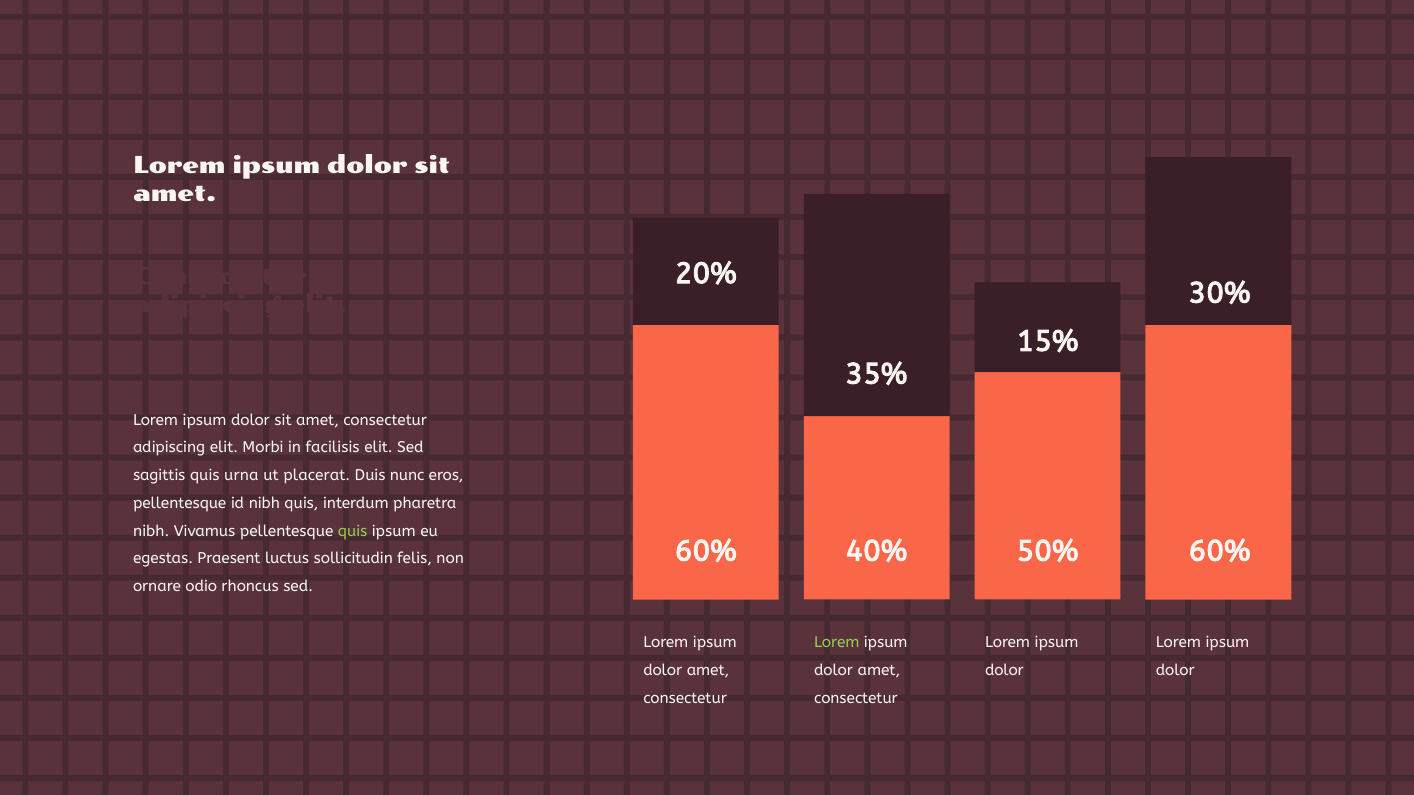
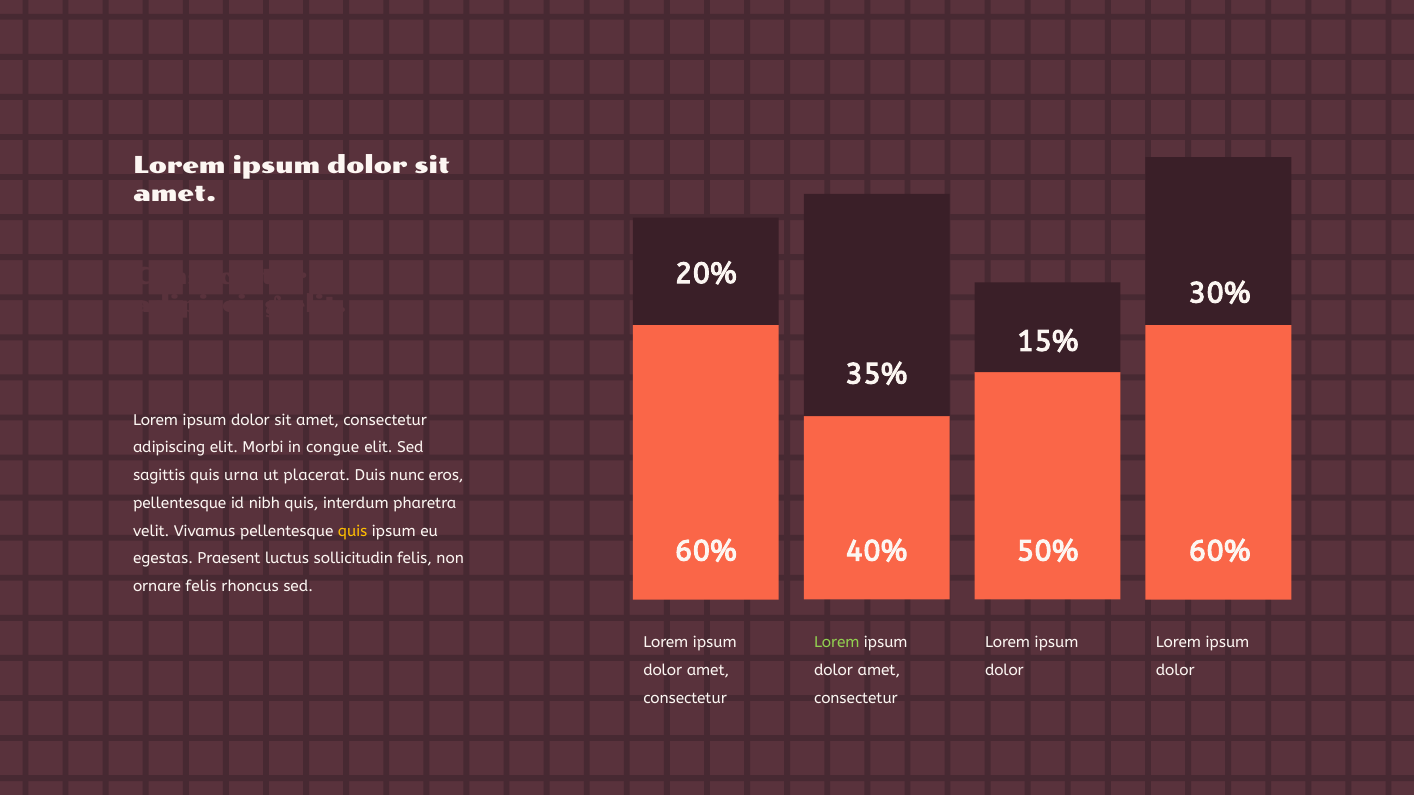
facilisis: facilisis -> congue (333, 448)
nibh: nibh -> velit (151, 531)
quis colour: light green -> yellow (353, 531)
ornare odio: odio -> felis (201, 587)
